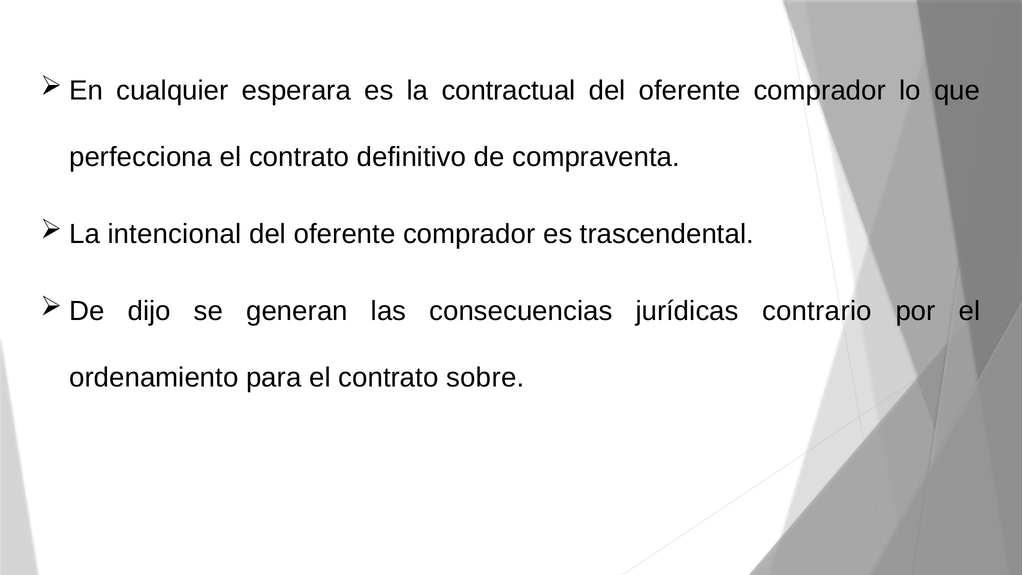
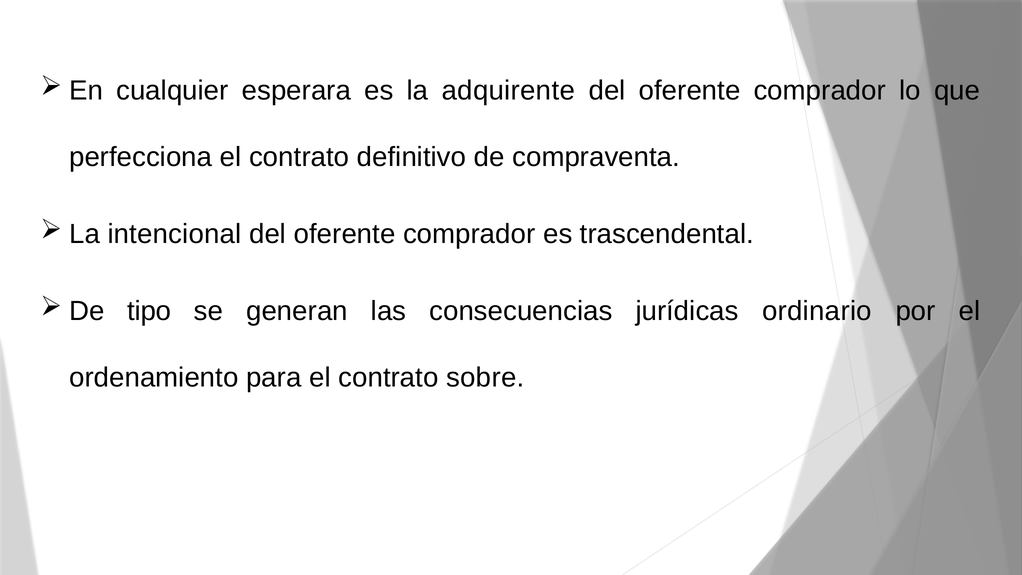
contractual: contractual -> adquirente (508, 91)
dijo: dijo -> tipo (149, 311)
contrario: contrario -> ordinario (817, 311)
